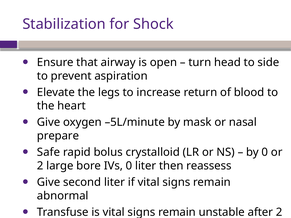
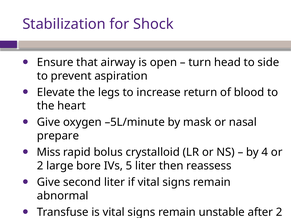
Safe: Safe -> Miss (49, 152)
by 0: 0 -> 4 (265, 152)
IVs 0: 0 -> 5 (129, 166)
